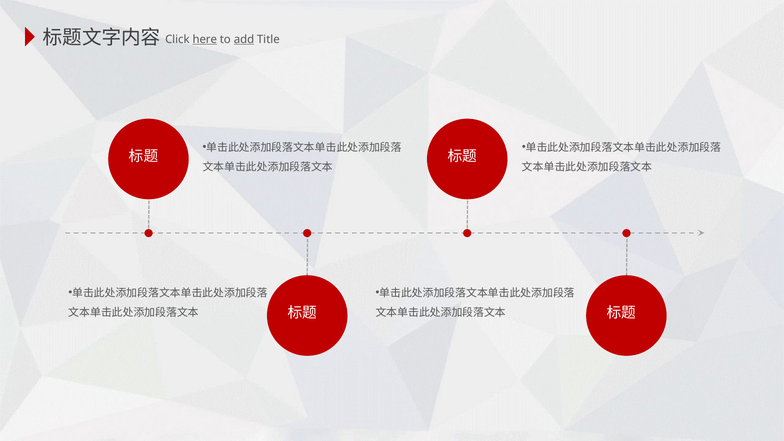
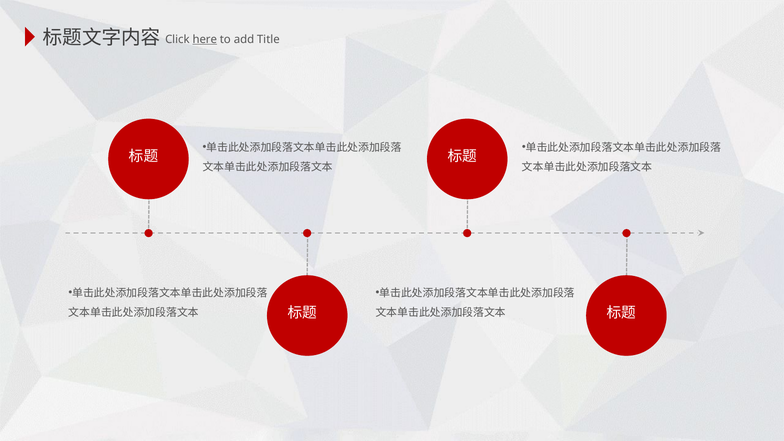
add underline: present -> none (244, 39)
